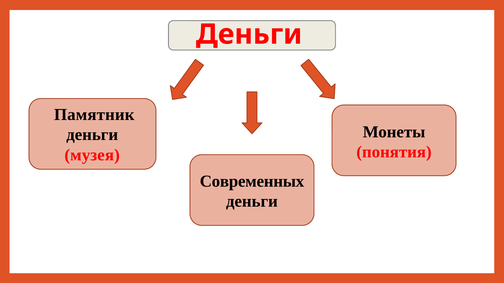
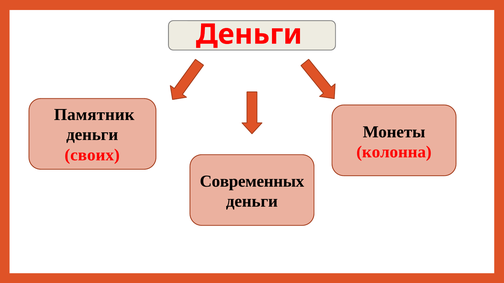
понятия: понятия -> колонна (394, 152)
музея: музея -> своих (92, 155)
